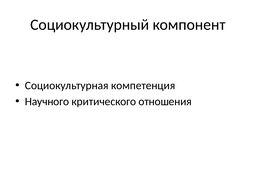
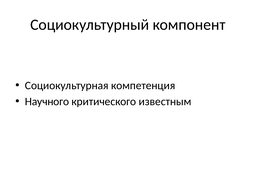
отношения: отношения -> известным (165, 102)
